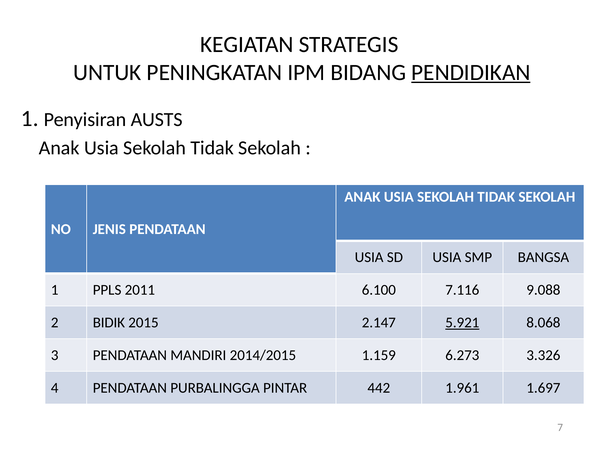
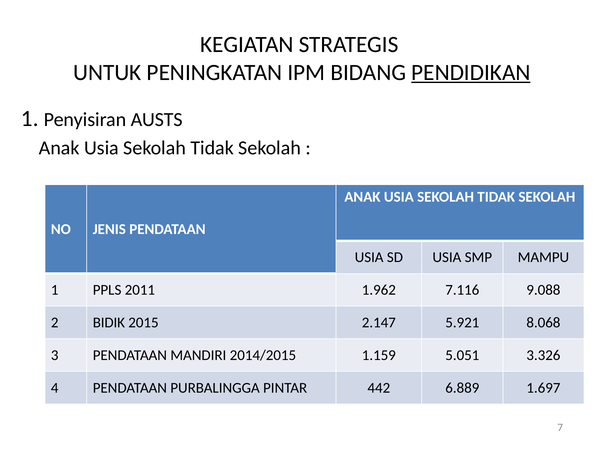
BANGSA: BANGSA -> MAMPU (543, 258)
6.100: 6.100 -> 1.962 (379, 290)
5.921 underline: present -> none (462, 323)
6.273: 6.273 -> 5.051 (462, 355)
1.961: 1.961 -> 6.889 (462, 388)
